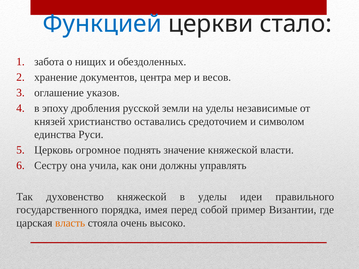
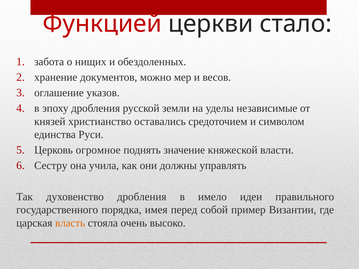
Функцией colour: blue -> red (102, 24)
центра: центра -> можно (156, 77)
духовенство княжеской: княжеской -> дробления (142, 197)
в уделы: уделы -> имело (212, 197)
